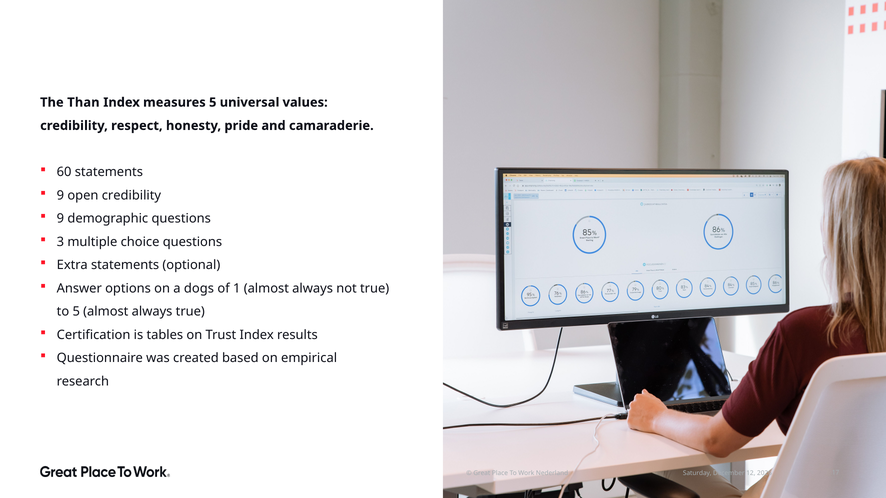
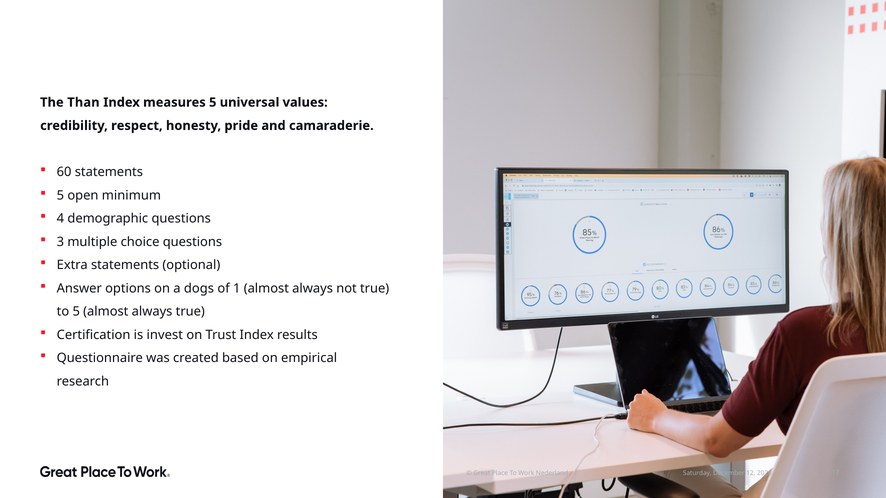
9: 9 -> 5 (60, 196)
open credibility: credibility -> minimum (131, 196)
9: 9 -> 4 (60, 219)
tables: tables -> invest (165, 335)
